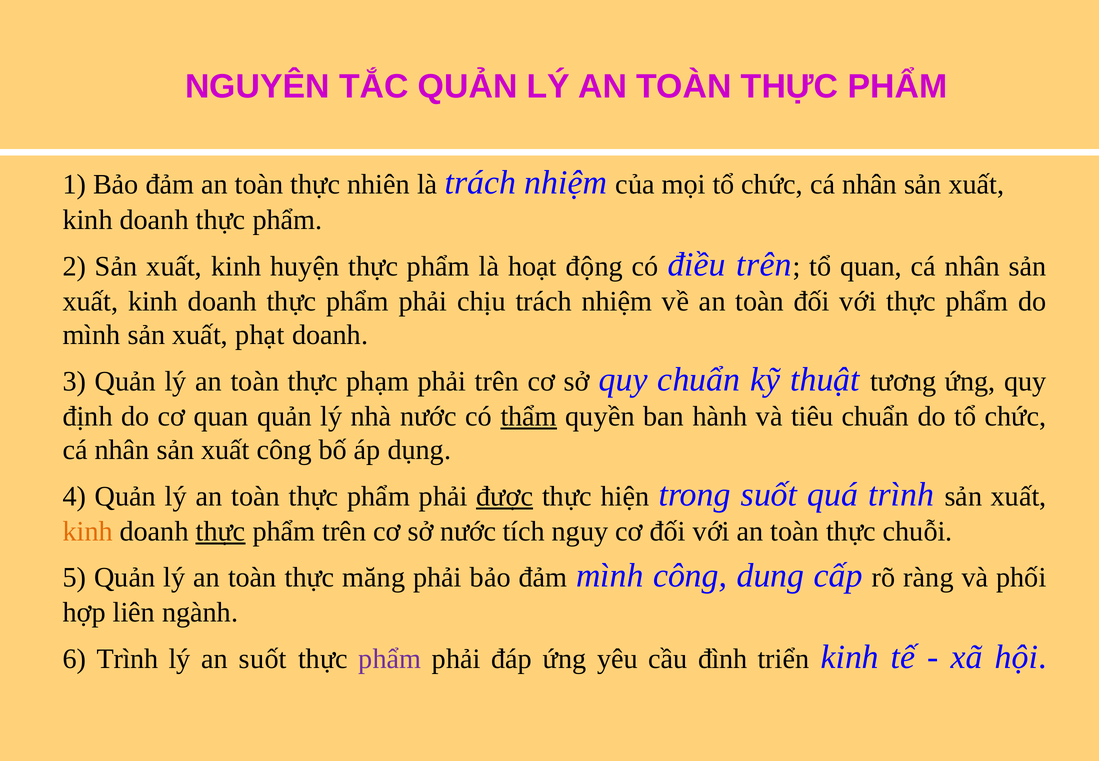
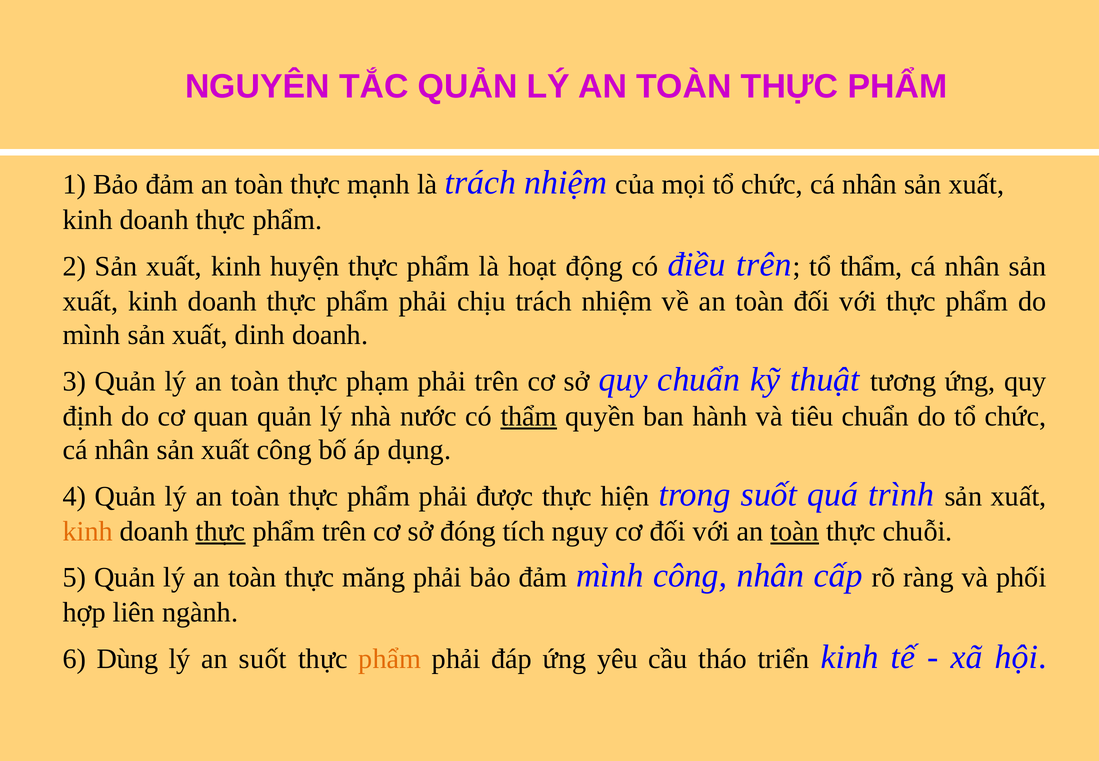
nhiên: nhiên -> mạnh (379, 185)
tổ quan: quan -> thẩm (871, 266)
phạt: phạt -> dinh (260, 335)
được underline: present -> none (505, 496)
sở nước: nước -> đóng (468, 531)
toàn underline: none -> present (795, 531)
công dung: dung -> nhân (770, 576)
6 Trình: Trình -> Dùng (127, 659)
phẩm colour: purple -> orange (390, 659)
đình: đình -> tháo (723, 659)
